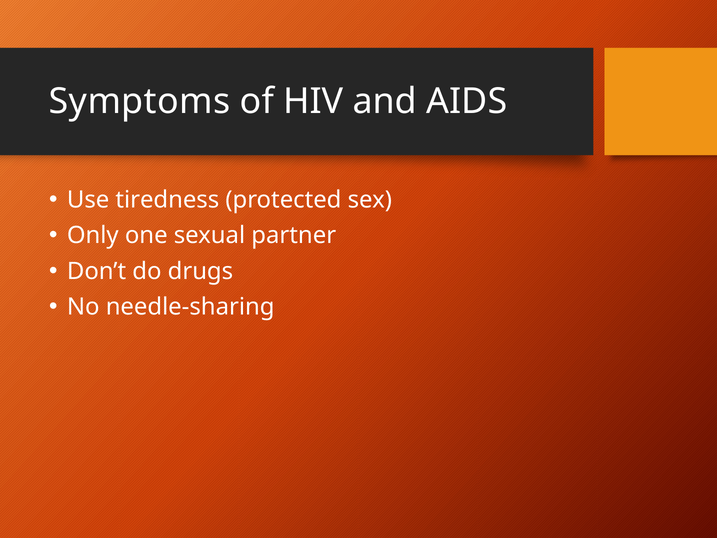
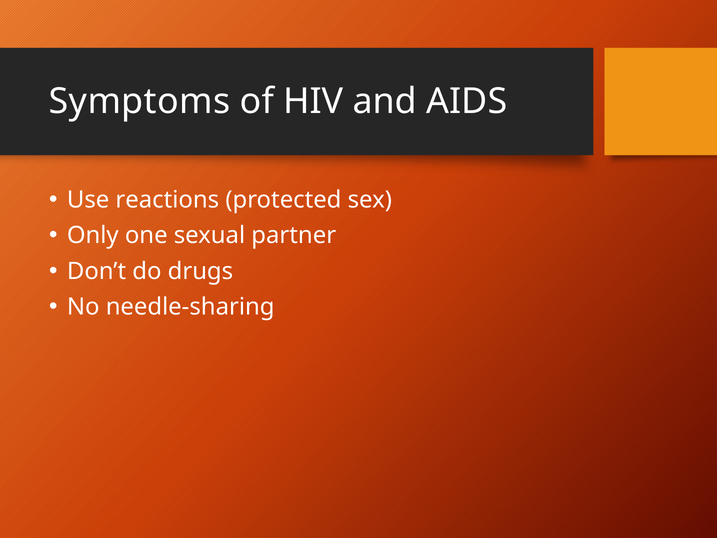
tiredness: tiredness -> reactions (167, 200)
